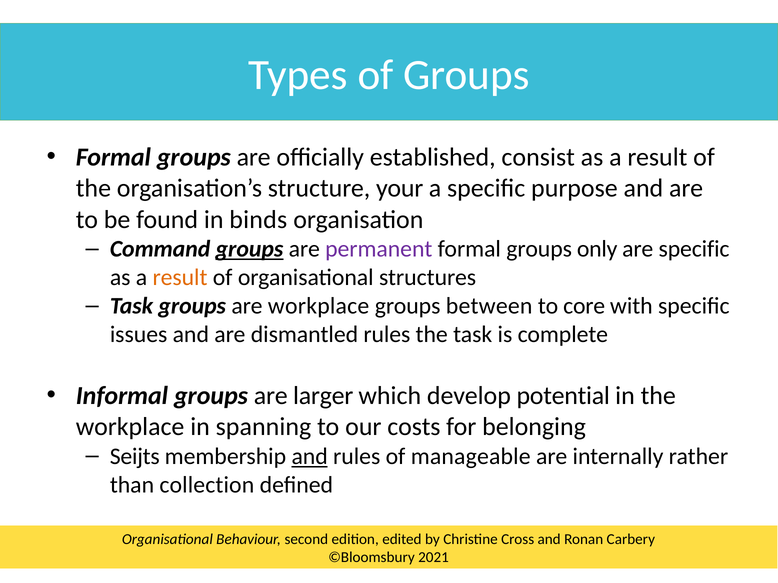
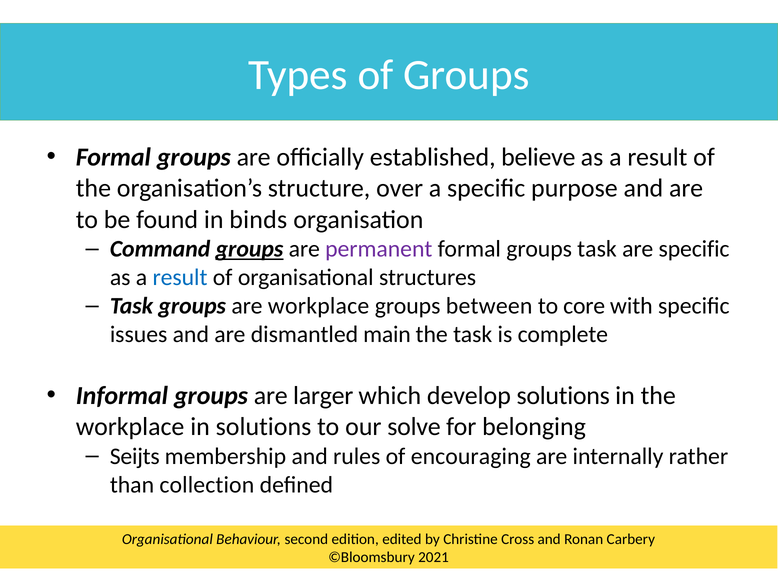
consist: consist -> believe (538, 157)
your: your -> over (400, 189)
groups only: only -> task (597, 249)
result colour: orange -> blue (180, 278)
dismantled rules: rules -> main (387, 335)
develop potential: potential -> solutions (563, 396)
in spanning: spanning -> solutions (263, 427)
costs: costs -> solve (414, 427)
and underline: present -> none (310, 457)
manageable: manageable -> encouraging (471, 457)
